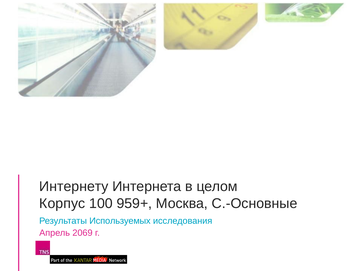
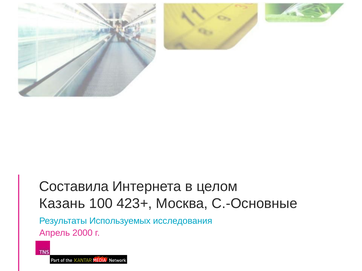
Интернету: Интернету -> Составила (74, 187)
Корпус: Корпус -> Казань (62, 204)
959+: 959+ -> 423+ (134, 204)
2069: 2069 -> 2000 (82, 233)
